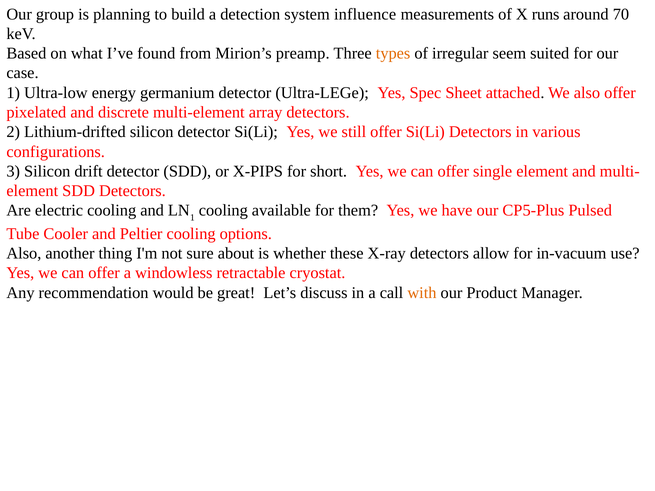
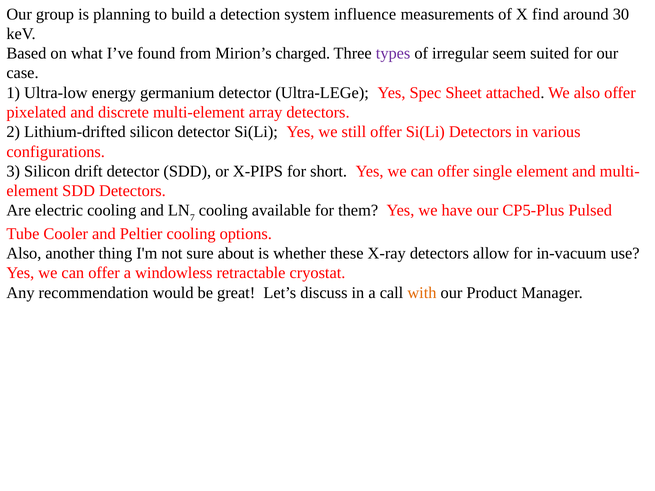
runs: runs -> find (545, 14)
70: 70 -> 30 (621, 14)
preamp: preamp -> charged (303, 53)
types colour: orange -> purple (393, 53)
1: 1 -> 7 (192, 218)
